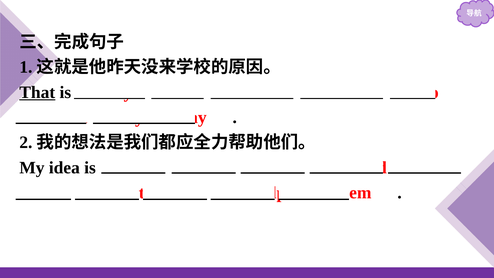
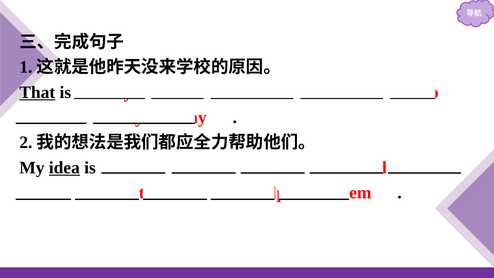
idea underline: none -> present (64, 168)
